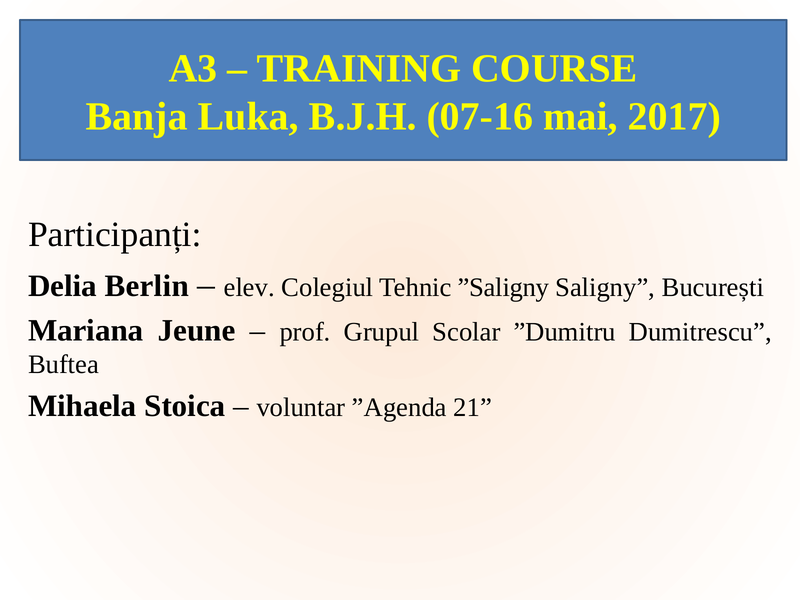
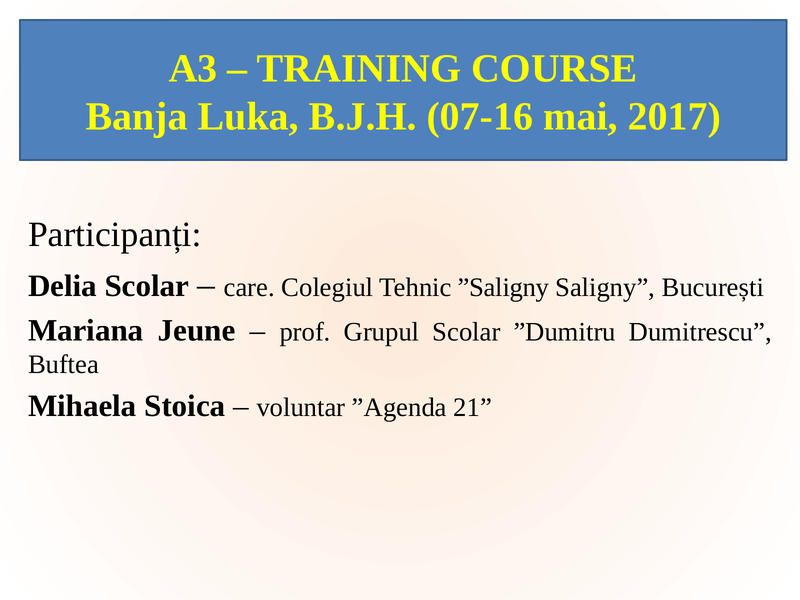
Delia Berlin: Berlin -> Scolar (147, 286)
elev: elev -> care (249, 287)
